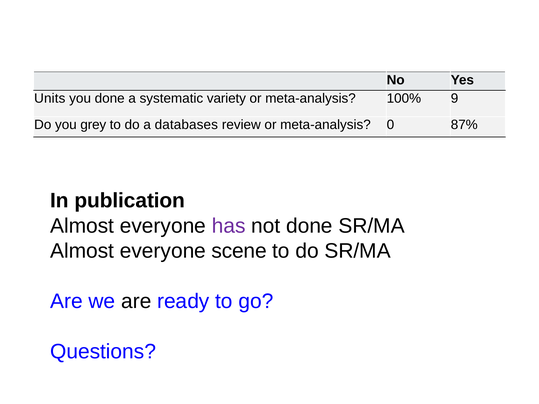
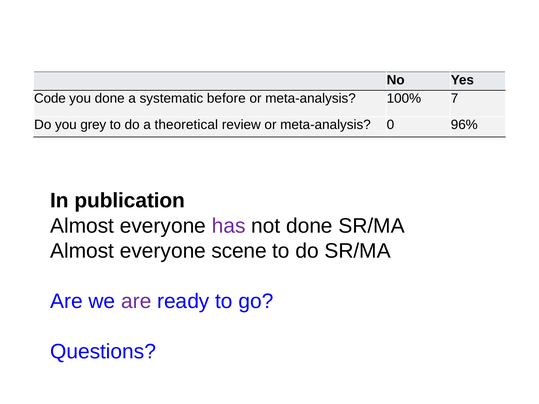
Units: Units -> Code (50, 98)
variety: variety -> before (226, 98)
9: 9 -> 7 (455, 98)
databases: databases -> theoretical (186, 125)
87%: 87% -> 96% (464, 125)
are colour: black -> purple (136, 301)
